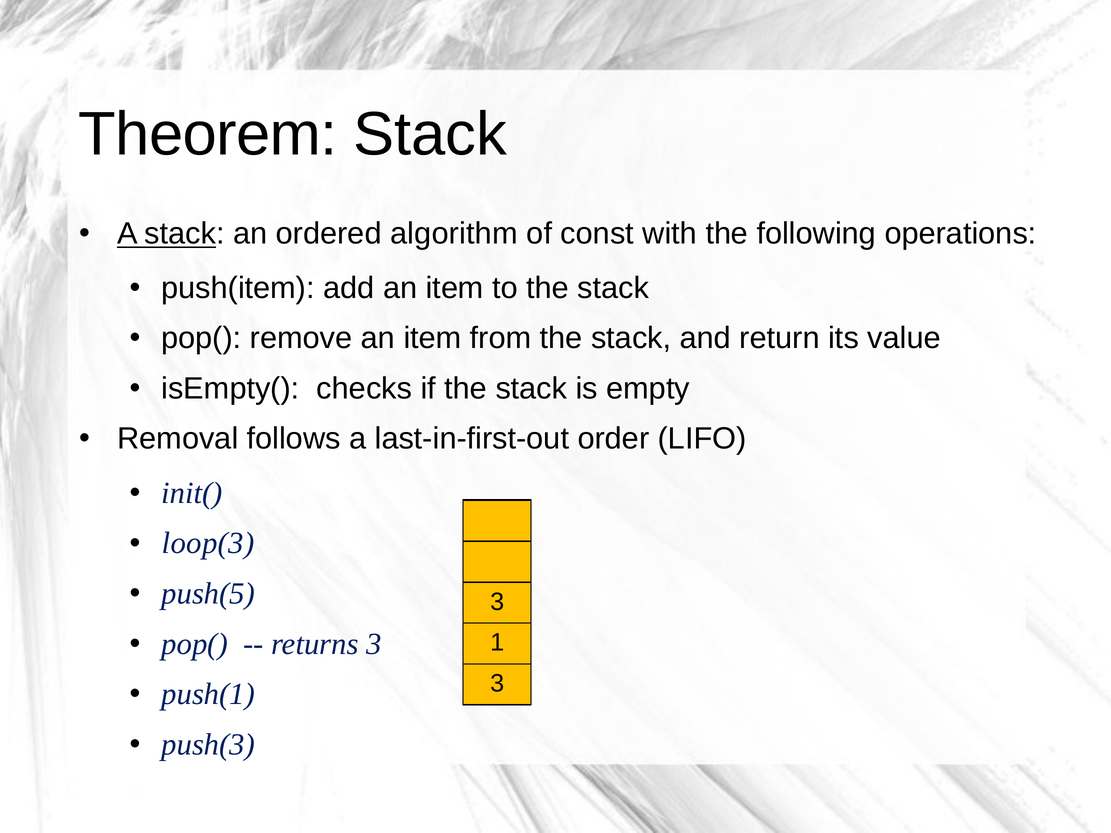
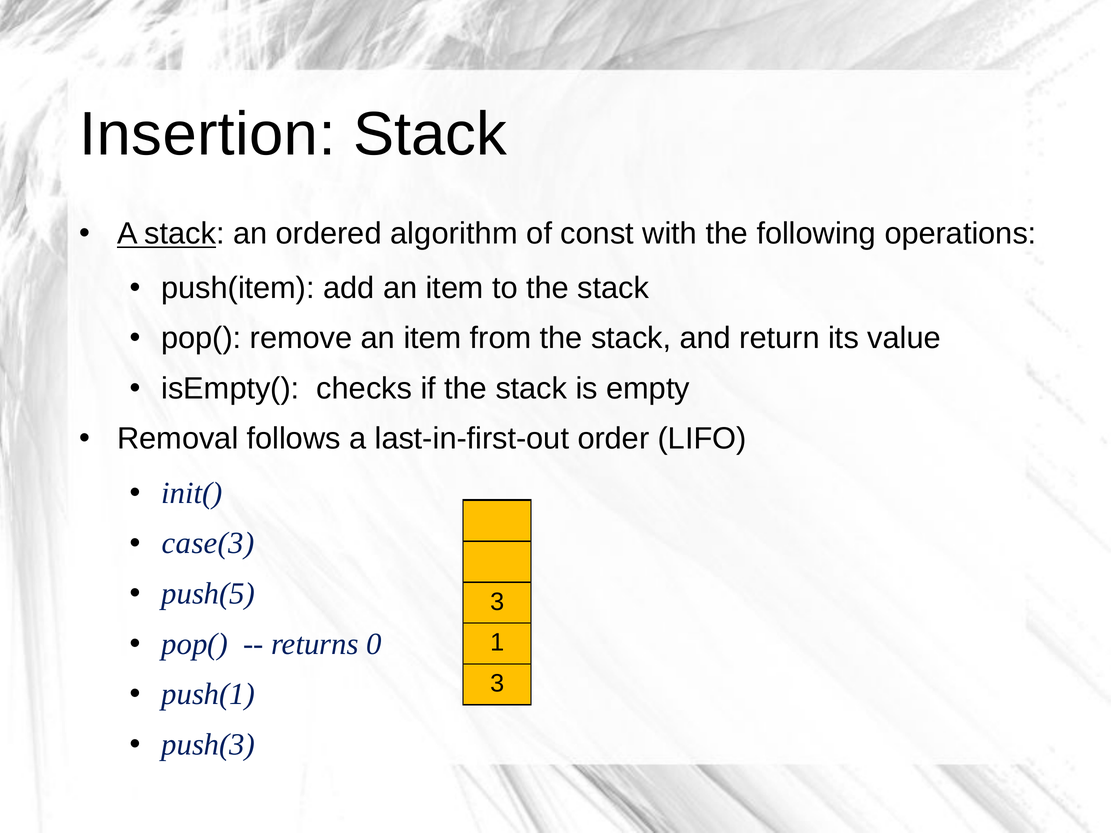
Theorem: Theorem -> Insertion (208, 134)
loop(3: loop(3 -> case(3 (208, 543)
returns 3: 3 -> 0 (374, 644)
